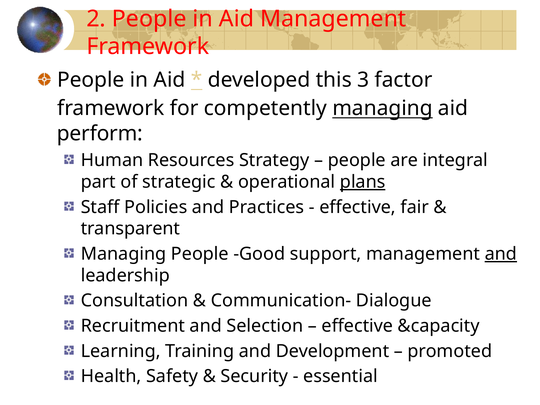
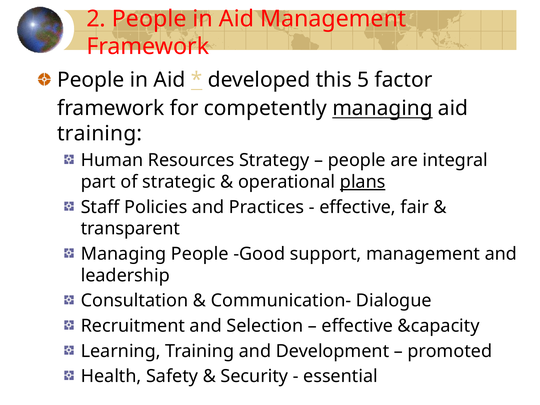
3: 3 -> 5 (363, 80)
perform: perform -> training (100, 134)
and underline: present -> none (501, 254)
